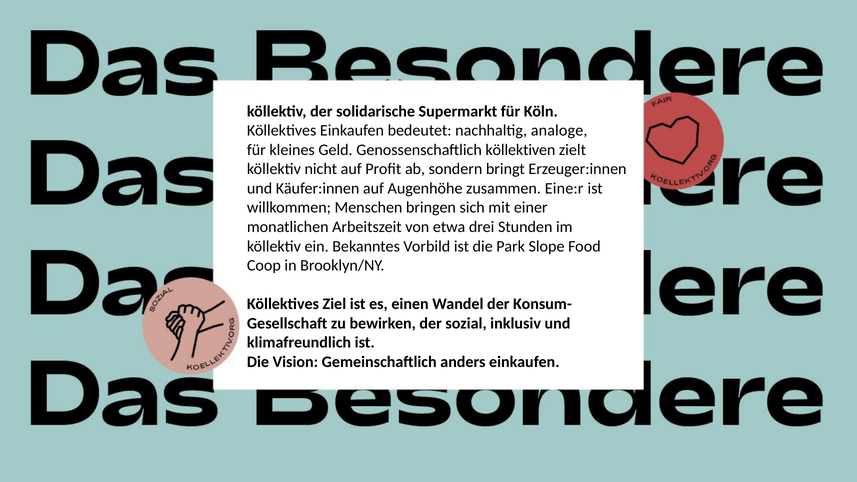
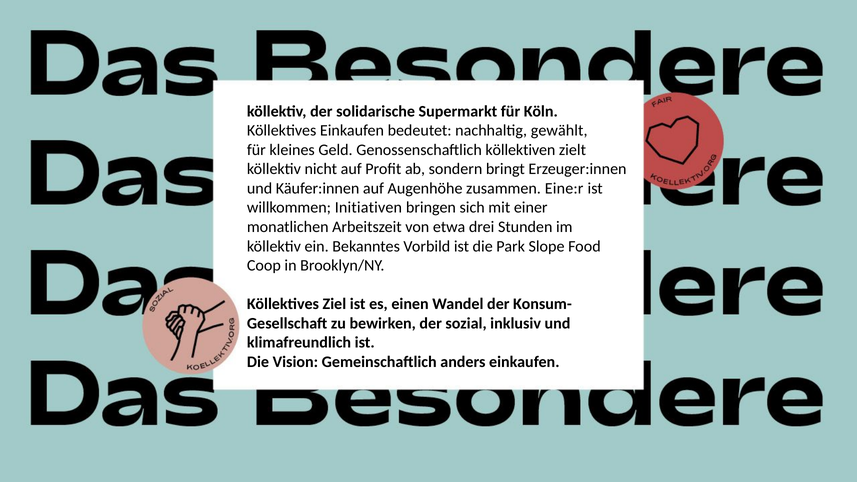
analoge: analoge -> gewählt (559, 131)
Menschen: Menschen -> Initiativen (368, 208)
